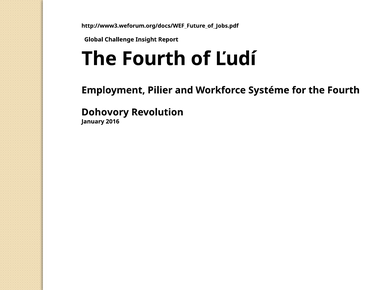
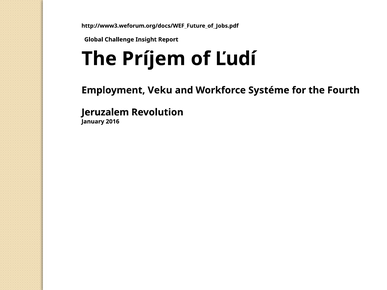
Fourth: Fourth -> Príjem (154, 59)
Pilier: Pilier -> Veku (160, 90)
Dohovory: Dohovory -> Jeruzalem (105, 112)
